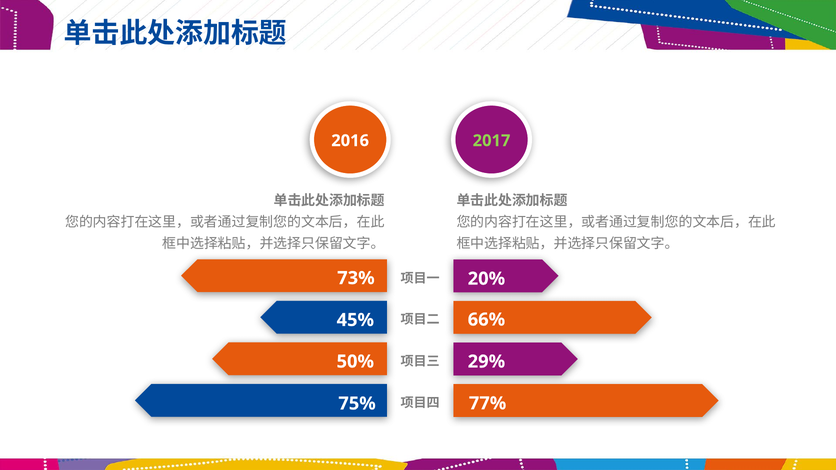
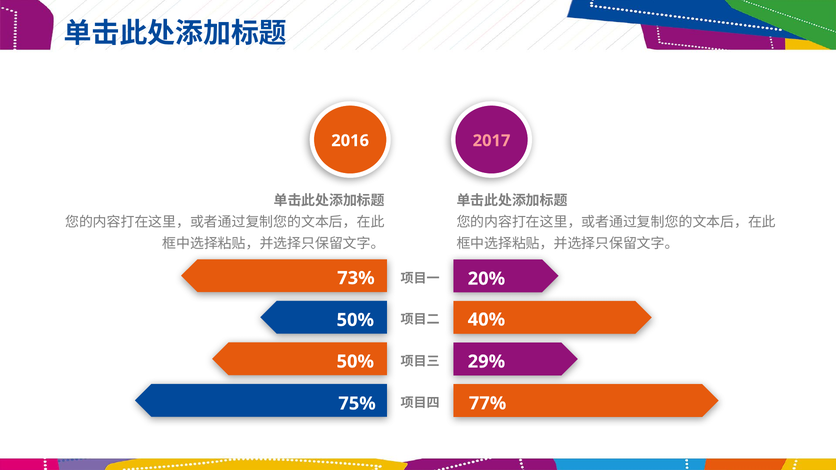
2017 colour: light green -> pink (492, 141)
66%: 66% -> 40% (486, 320)
45%: 45% -> 50% (355, 320)
